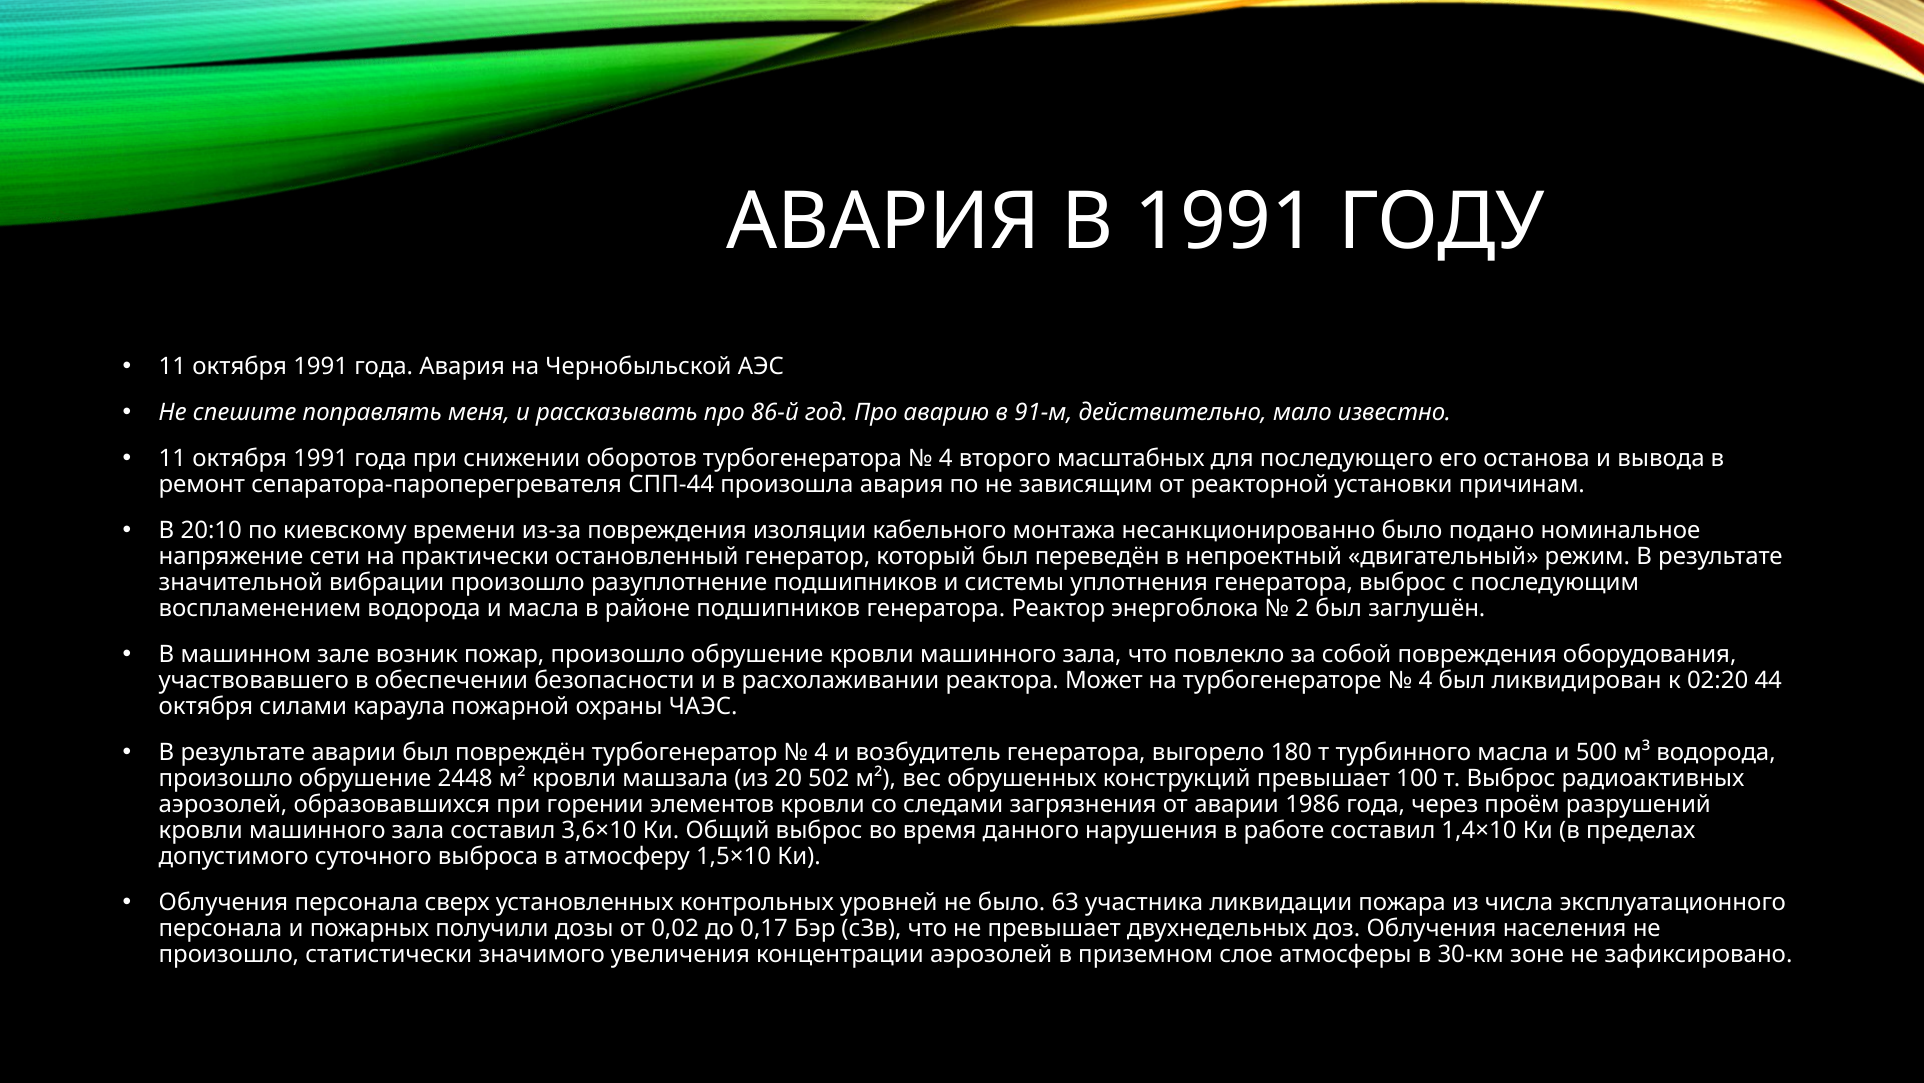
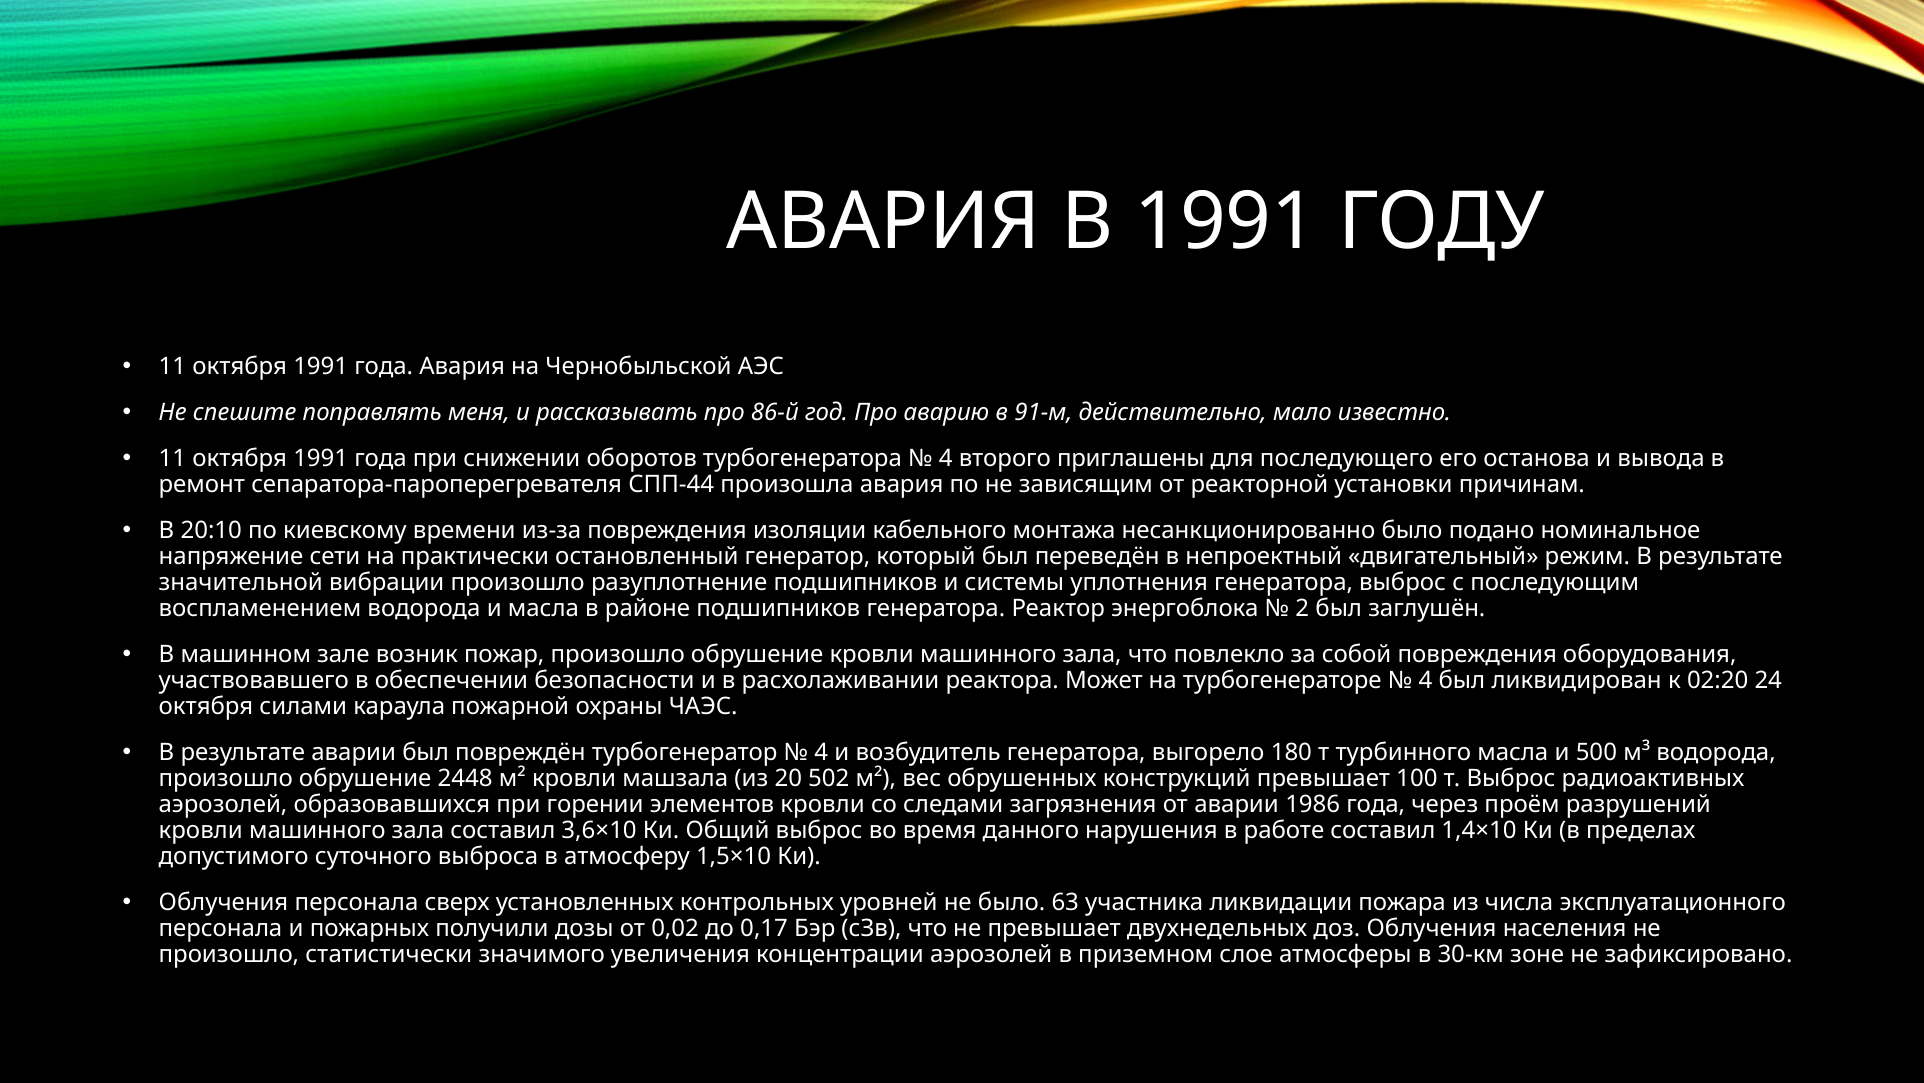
масштабных: масштабных -> приглашены (1131, 458)
44: 44 -> 24 (1768, 680)
